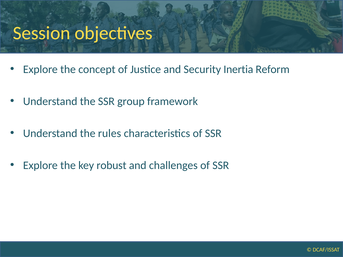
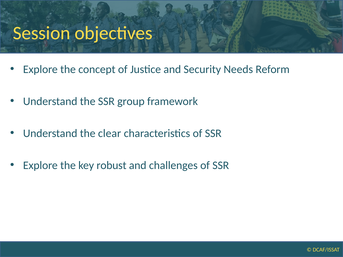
Inertia: Inertia -> Needs (238, 69)
rules: rules -> clear (110, 133)
